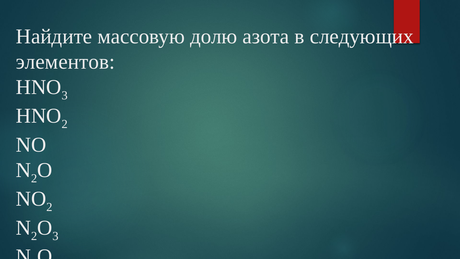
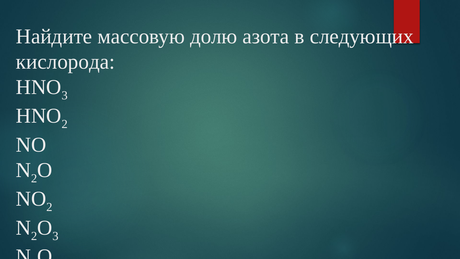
элементов: элементов -> кислорода (65, 62)
